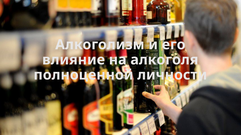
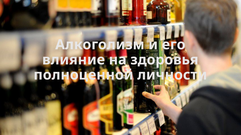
алкоголя: алкоголя -> здоровья (164, 60)
